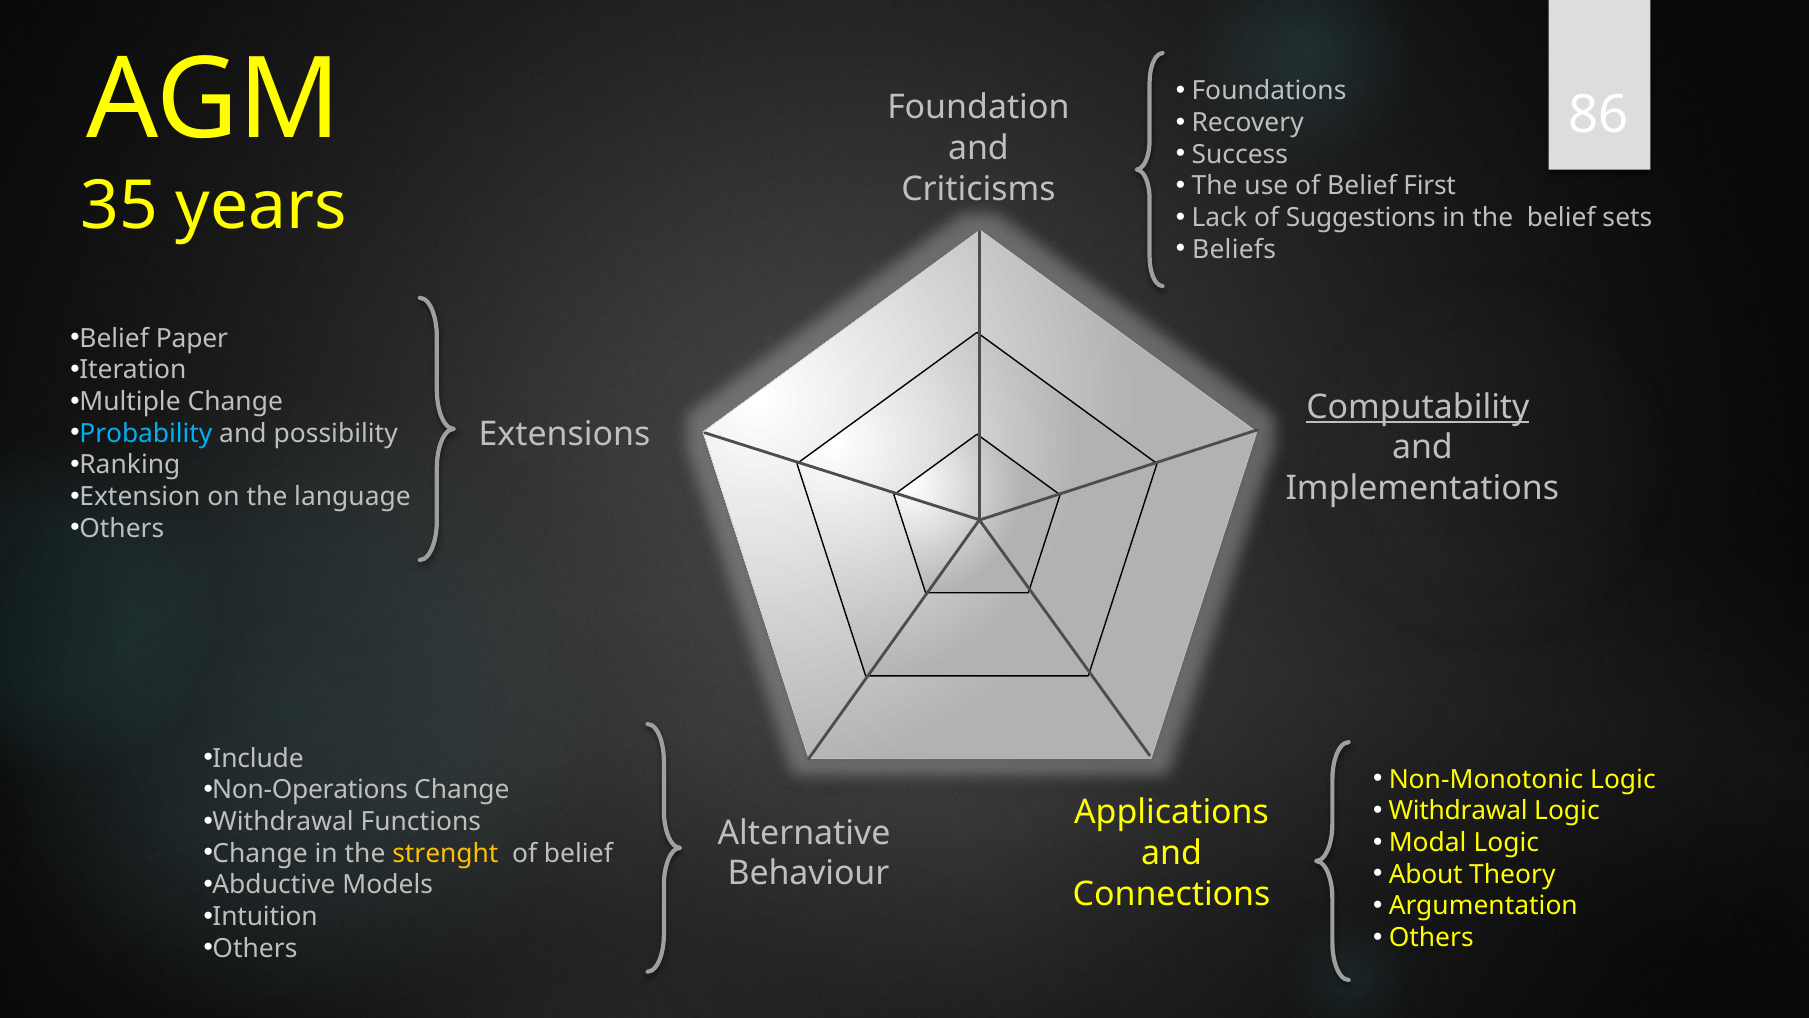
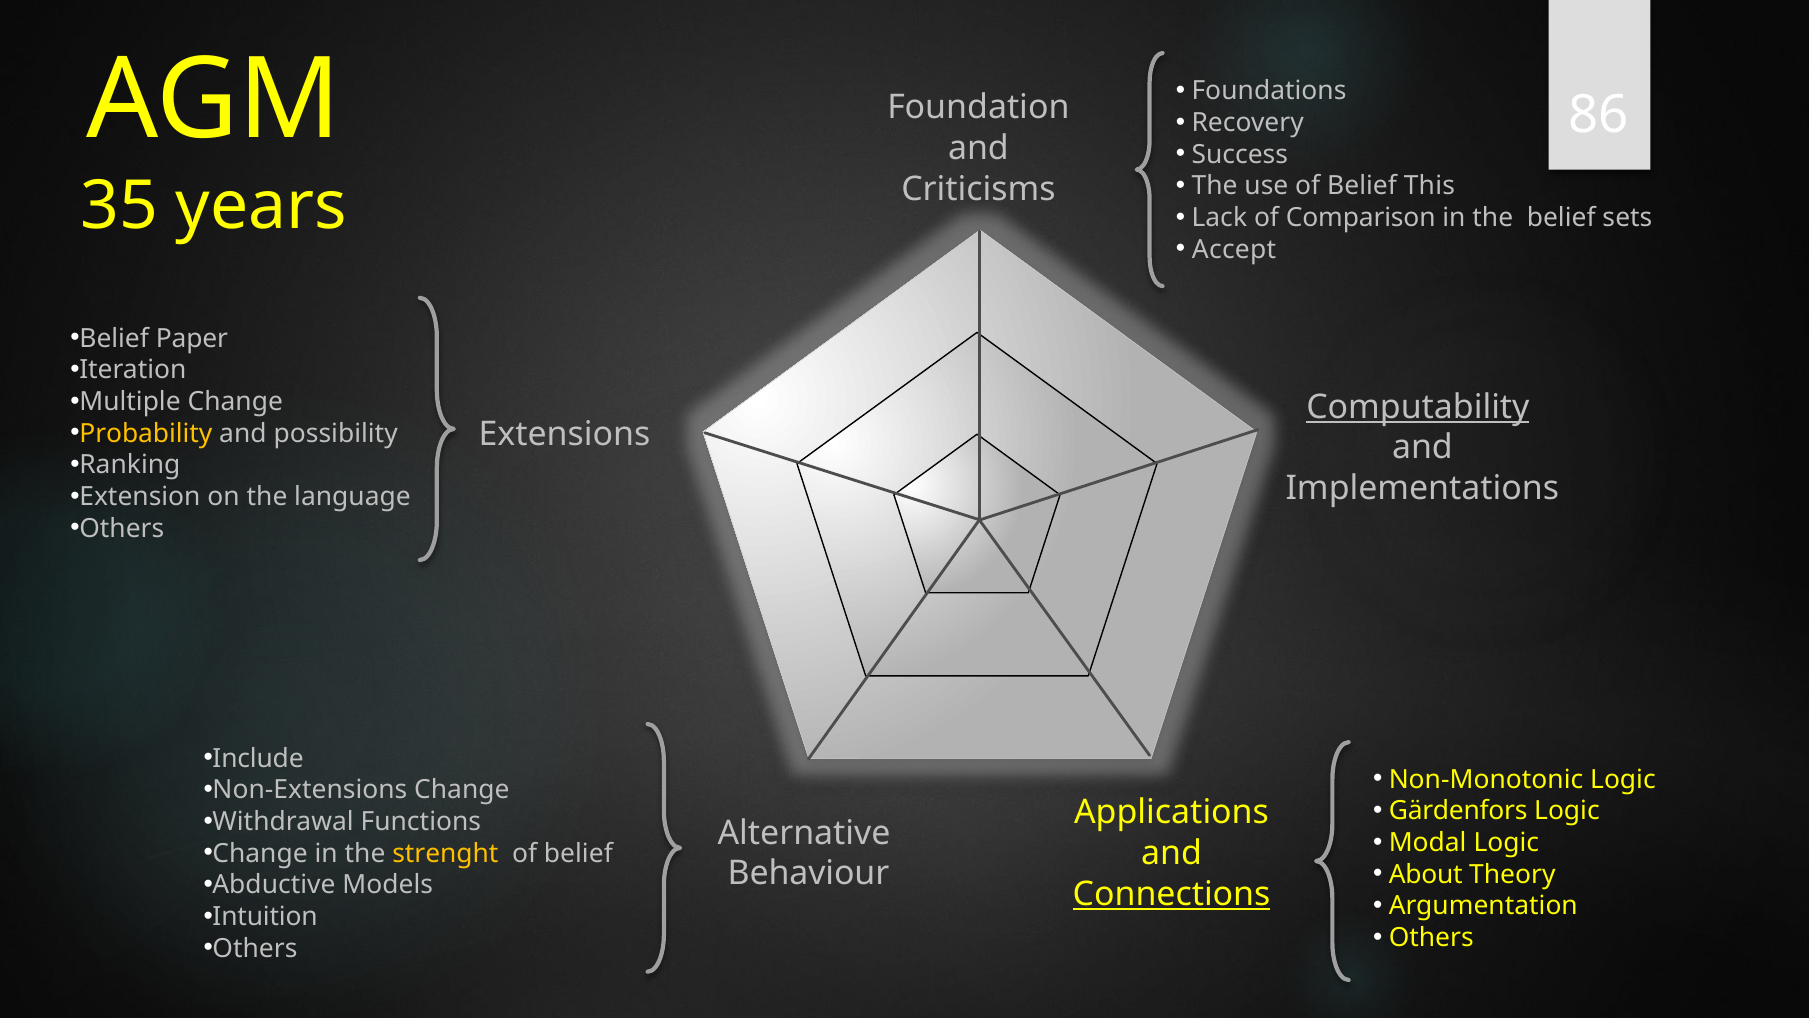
First: First -> This (1429, 186)
Suggestions: Suggestions -> Comparison (1361, 218)
Beliefs: Beliefs -> Accept (1234, 250)
Probability colour: light blue -> yellow (146, 433)
Non-Operations: Non-Operations -> Non-Extensions (310, 790)
Withdrawal: Withdrawal -> Gärdenfors (1458, 811)
Connections underline: none -> present (1172, 894)
